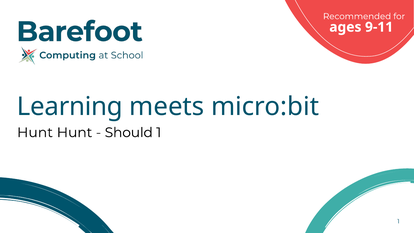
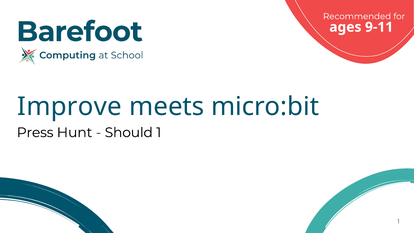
Learning: Learning -> Improve (70, 107)
Hunt: Hunt -> Press (35, 132)
